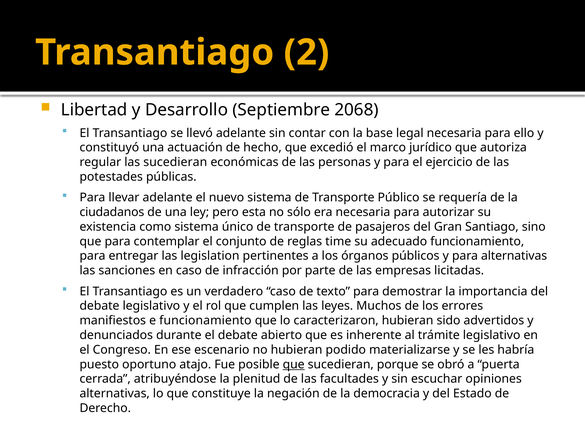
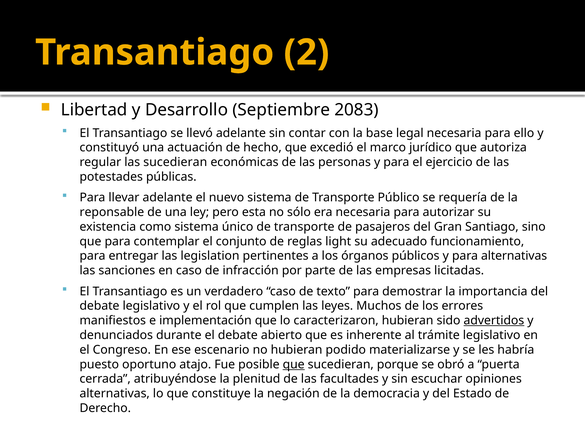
2068: 2068 -> 2083 (356, 110)
ciudadanos: ciudadanos -> reponsable (112, 213)
time: time -> light (338, 242)
e funcionamiento: funcionamiento -> implementación (205, 321)
advertidos underline: none -> present (494, 321)
